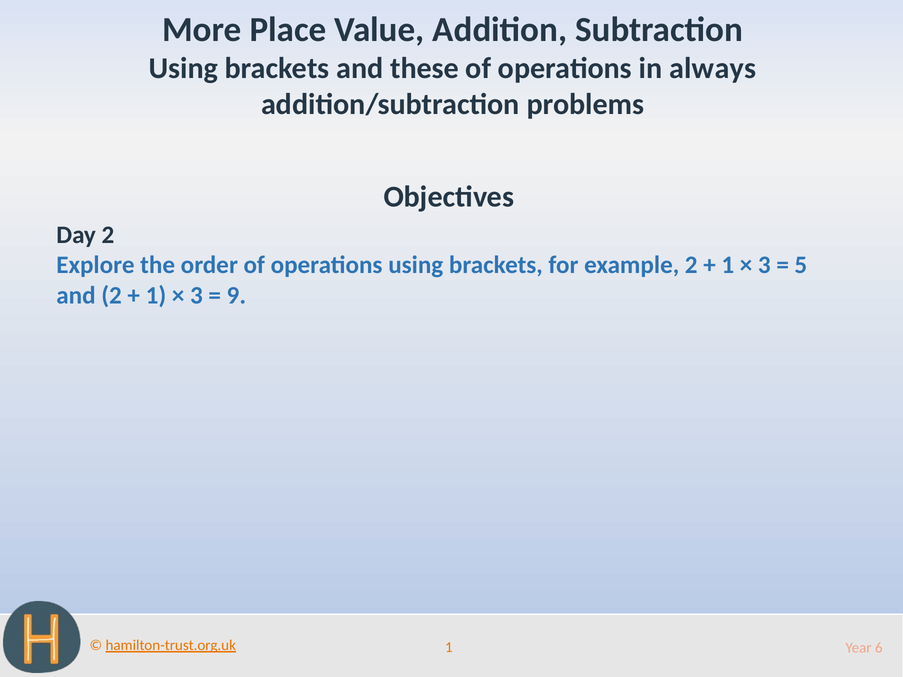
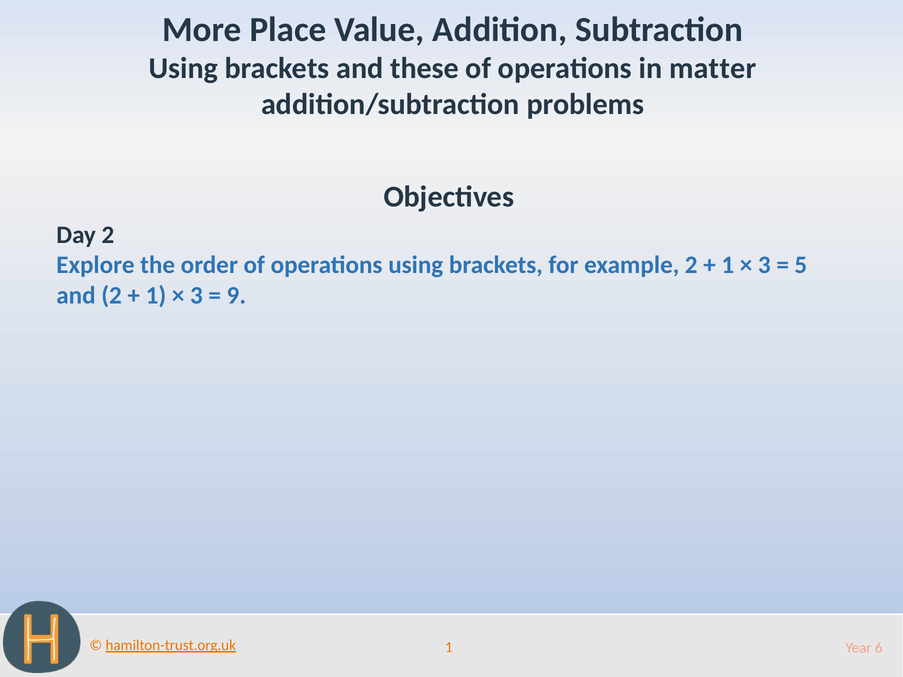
always: always -> matter (713, 68)
